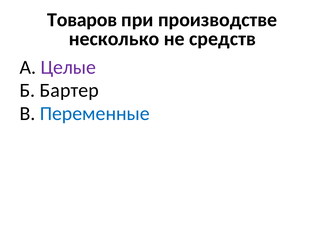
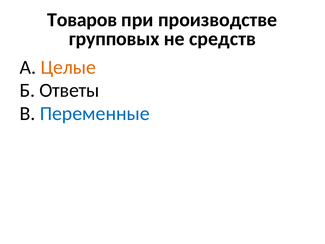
несколько: несколько -> групповых (114, 39)
Целые colour: purple -> orange (68, 67)
Бартер: Бартер -> Ответы (69, 90)
